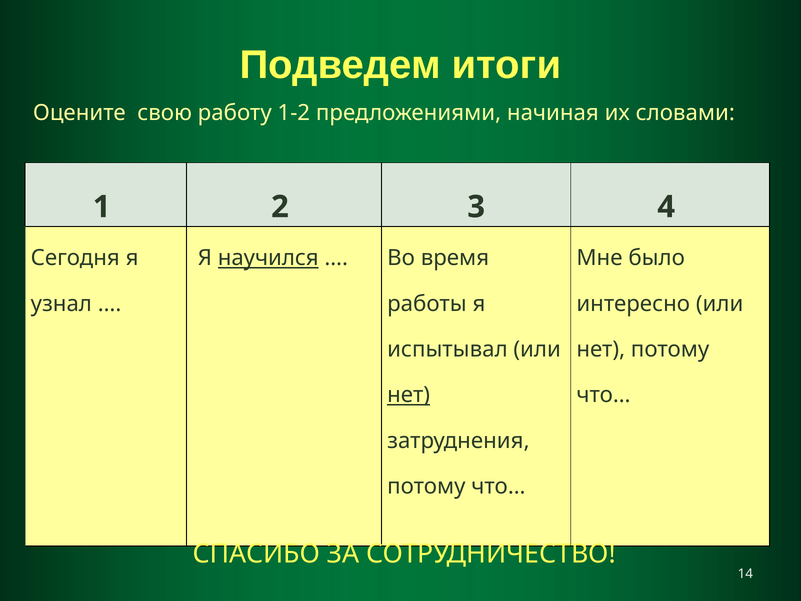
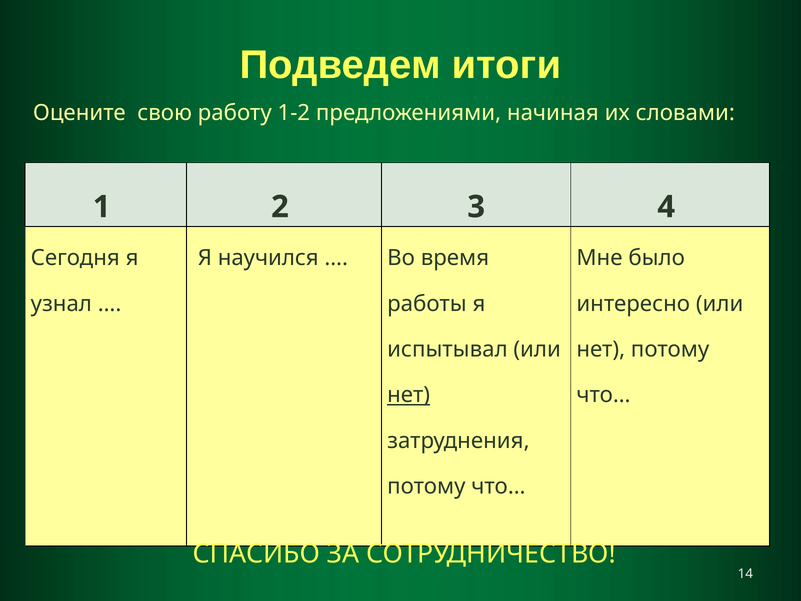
научился underline: present -> none (268, 258)
